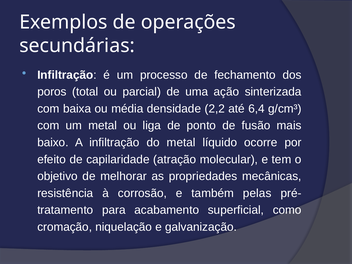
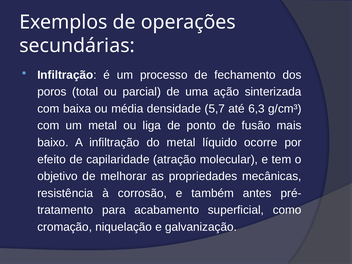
2,2: 2,2 -> 5,7 (215, 109)
6,4: 6,4 -> 6,3 (256, 109)
pelas: pelas -> antes (257, 193)
